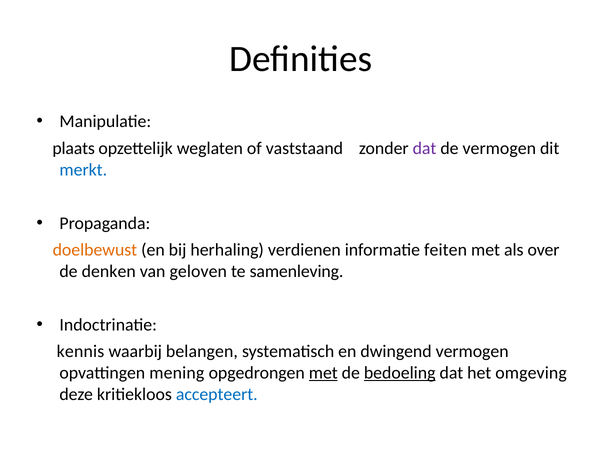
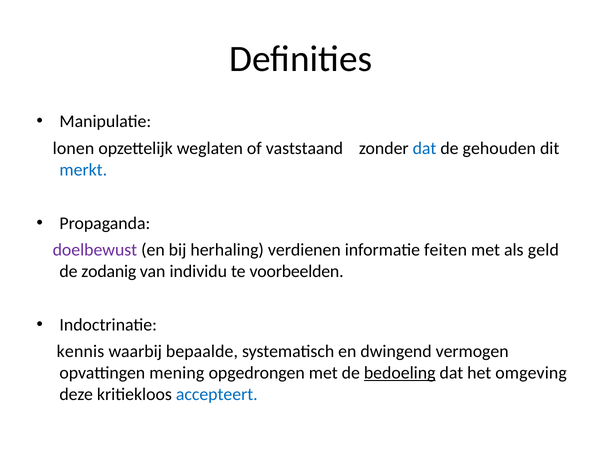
plaats: plaats -> lonen (74, 149)
dat colour: purple -> blue (425, 149)
de vermogen: vermogen -> gehouden (499, 149)
doelbewust colour: orange -> purple (95, 250)
over: over -> geld (543, 250)
denken: denken -> zodanig (109, 272)
geloven: geloven -> individu (198, 272)
samenleving: samenleving -> voorbeelden (297, 272)
belangen: belangen -> bepaalde (202, 352)
met underline: present -> none (323, 373)
